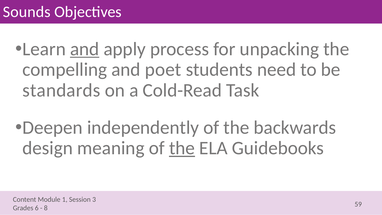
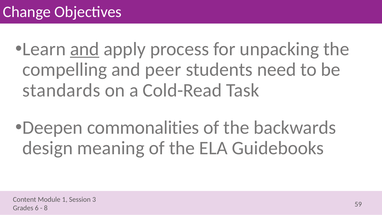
Sounds: Sounds -> Change (27, 12)
poet: poet -> peer (163, 70)
independently: independently -> commonalities (143, 127)
the underline: present -> none (182, 148)
